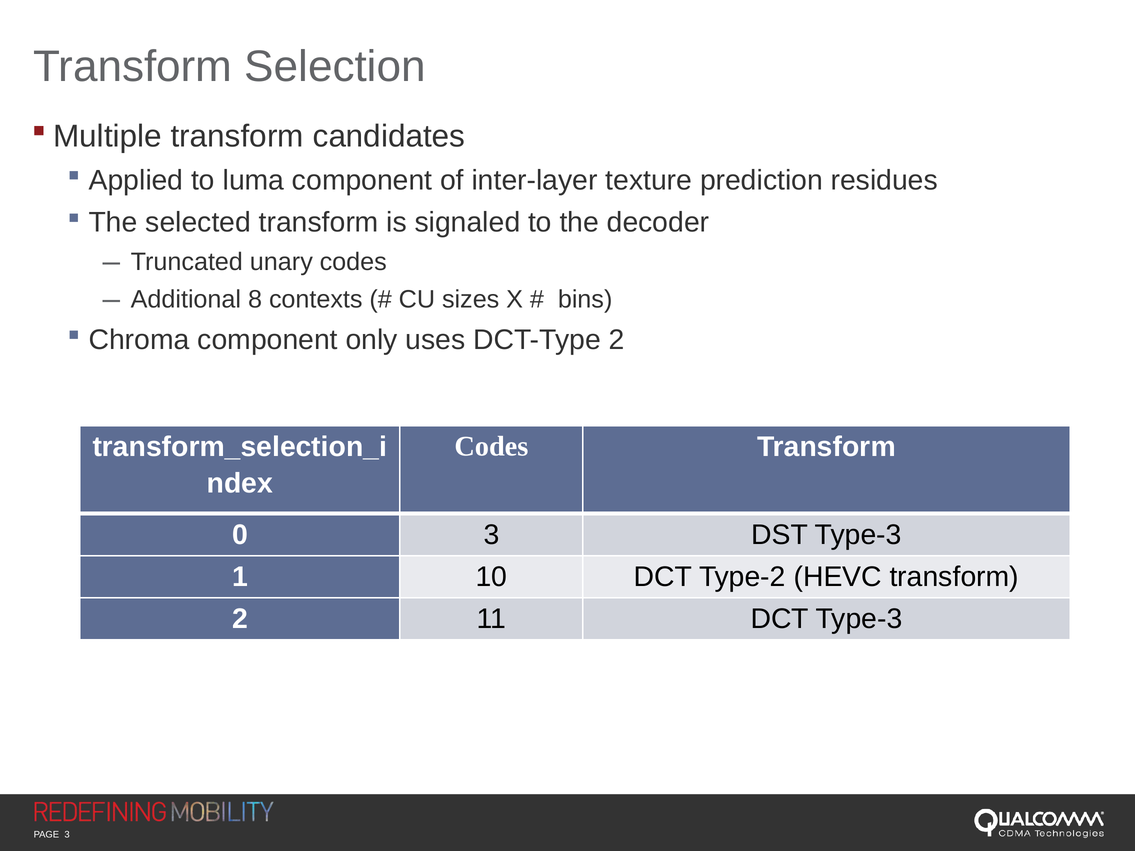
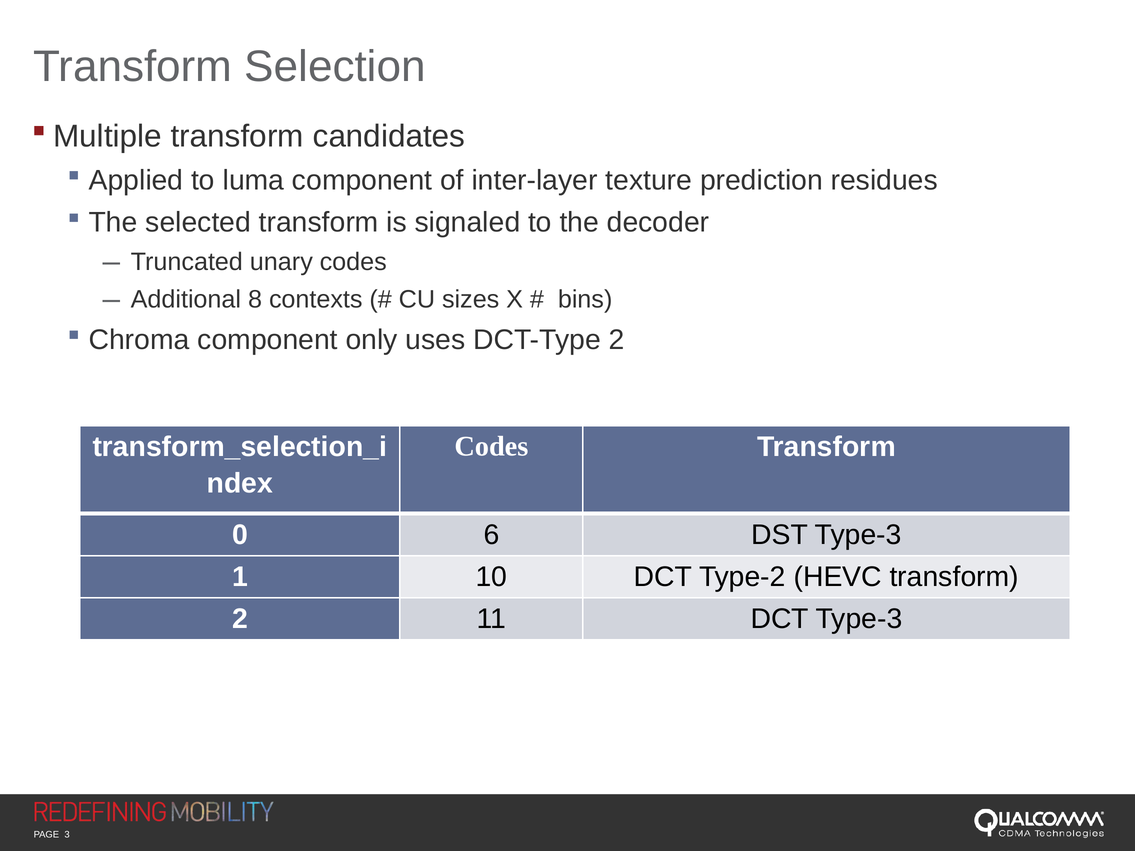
0 3: 3 -> 6 (491, 535)
